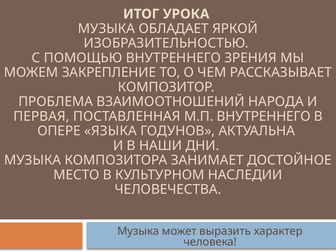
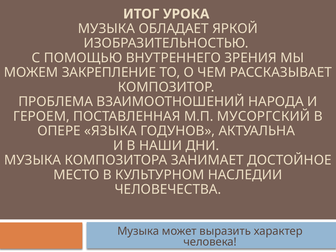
ПЕРВАЯ: ПЕРВАЯ -> ГЕРОЕМ (41, 116)
М.П ВНУТРЕННЕГО: ВНУТРЕННЕГО -> МУСОРГСКИЙ (264, 116)
